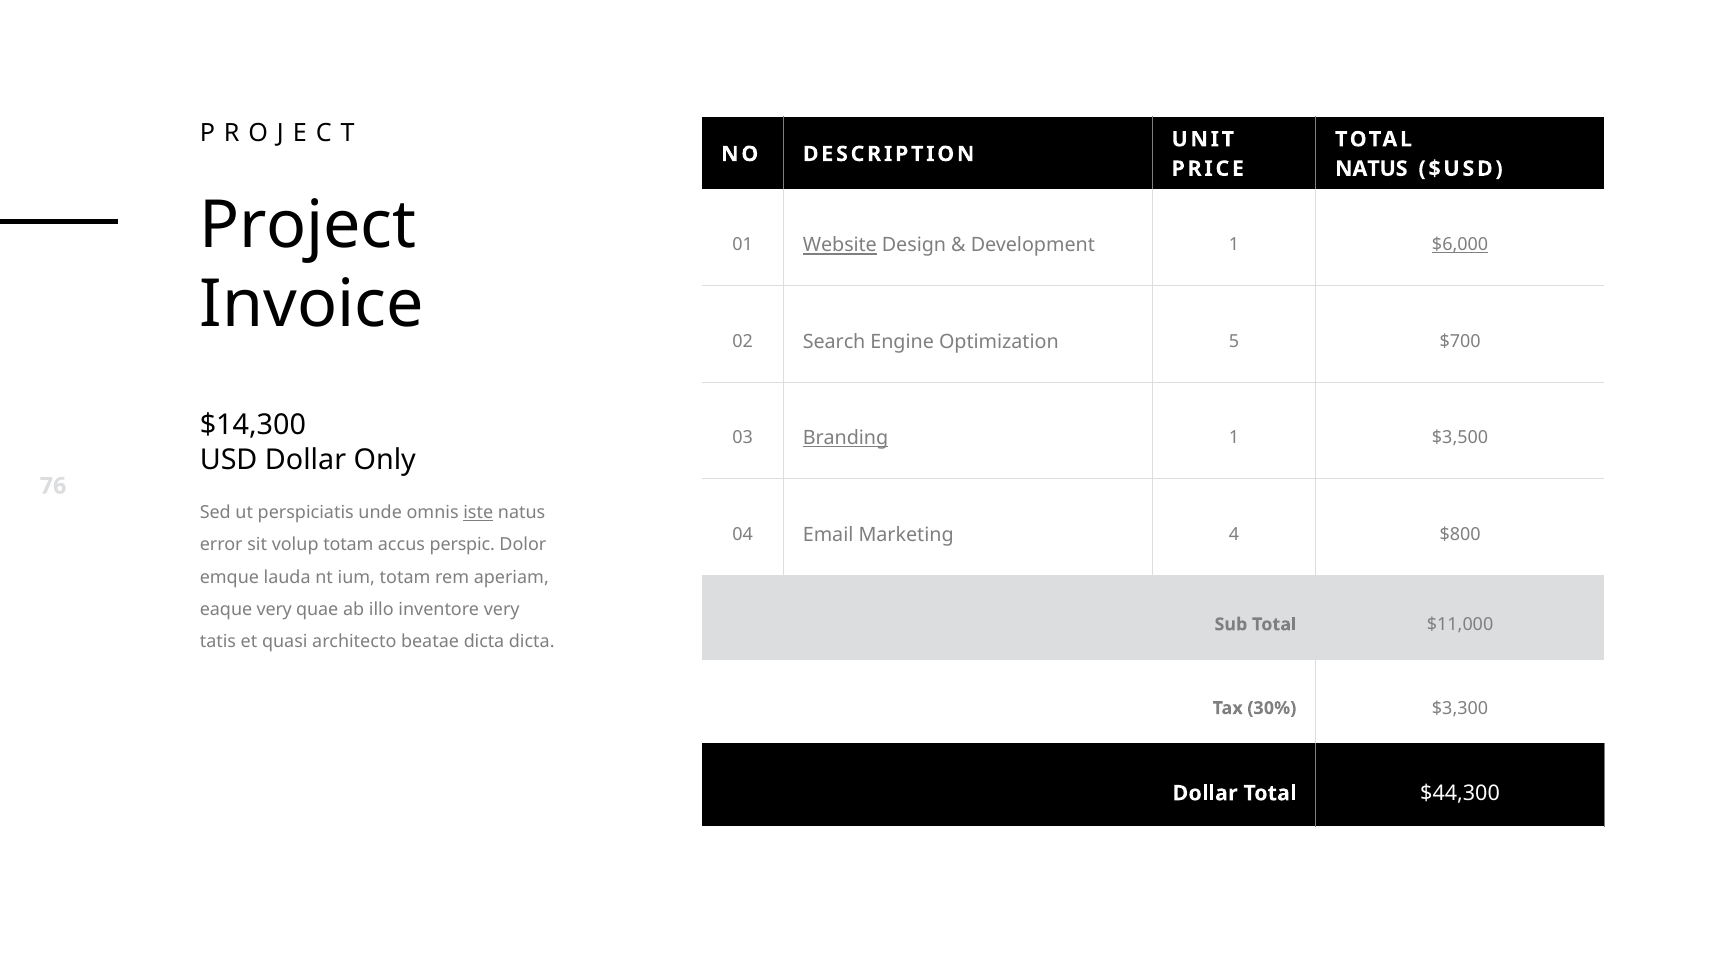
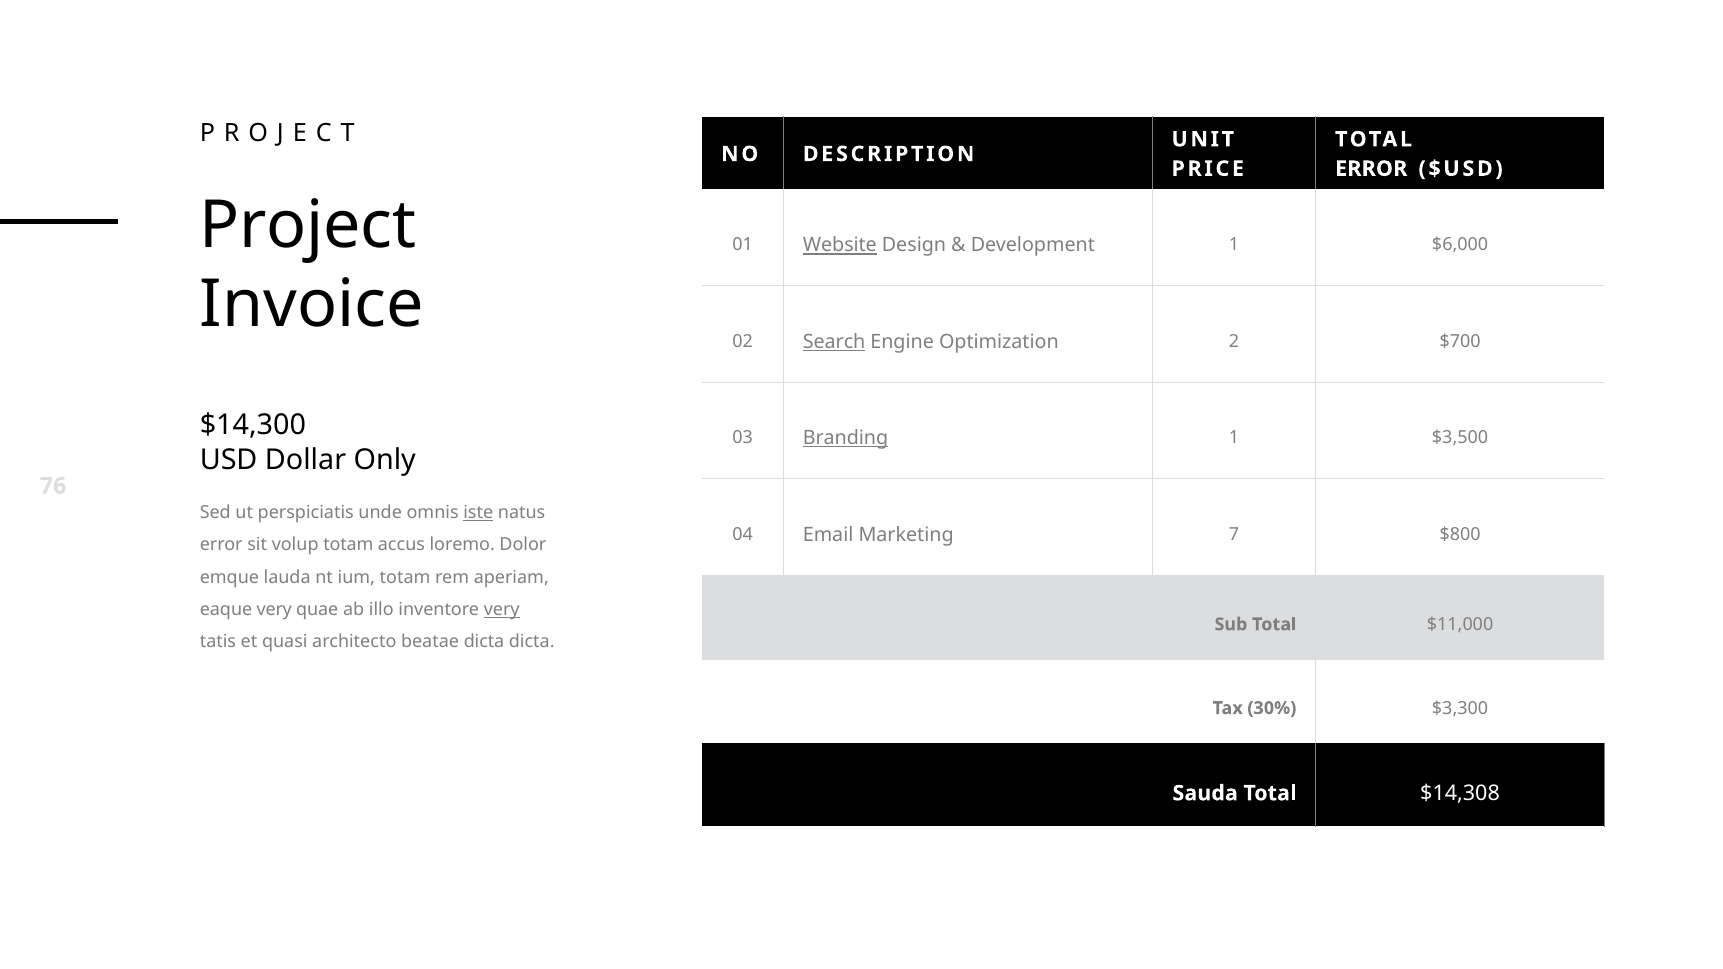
NATUS: NATUS -> ERROR (1371, 169)
$6,000 underline: present -> none (1460, 245)
Search underline: none -> present (834, 342)
5: 5 -> 2 (1234, 341)
4: 4 -> 7 (1234, 534)
perspic: perspic -> loremo (462, 545)
very underline: none -> present (502, 610)
Dollar: Dollar -> Sauda (1205, 793)
$44,300: $44,300 -> $14,308 (1460, 793)
